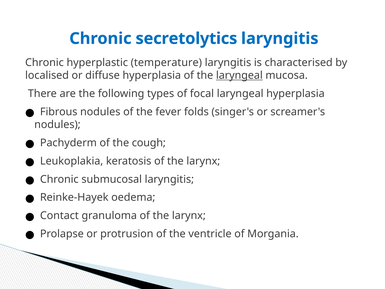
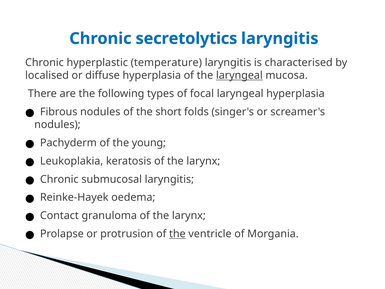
fever: fever -> short (168, 112)
cough: cough -> young (149, 143)
the underline: none -> present (177, 234)
